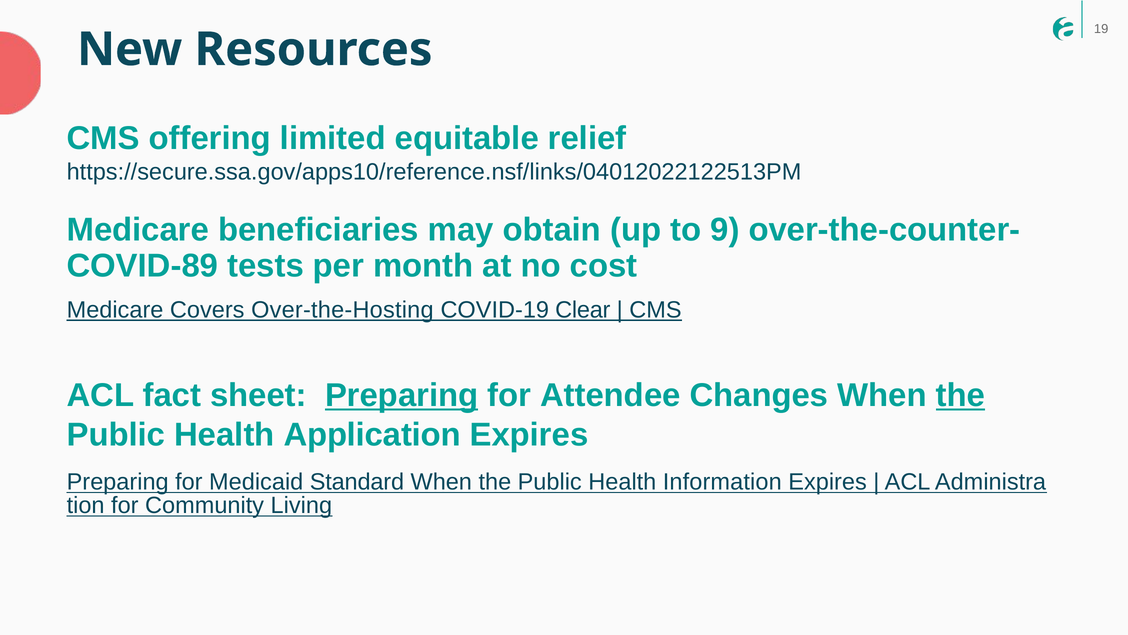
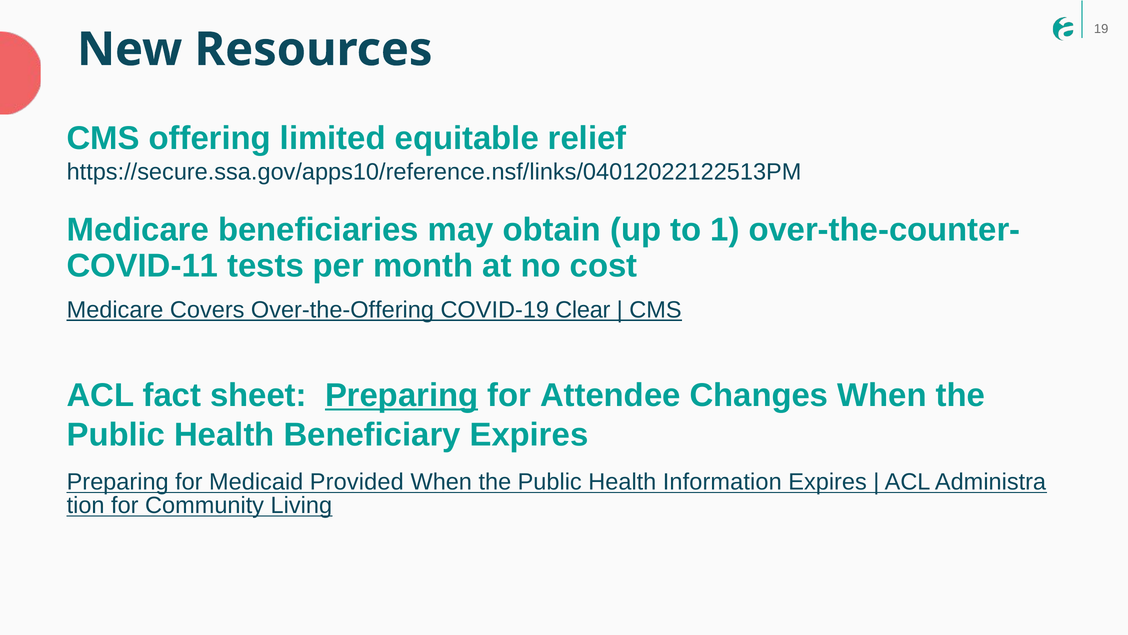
9: 9 -> 1 (725, 230)
COVID-89: COVID-89 -> COVID-11 (142, 265)
Over-the-Hosting: Over-the-Hosting -> Over-the-Offering (342, 310)
the underline: present -> none (961, 395)
Application: Application -> Beneficiary (372, 434)
Standard: Standard -> Provided (357, 482)
